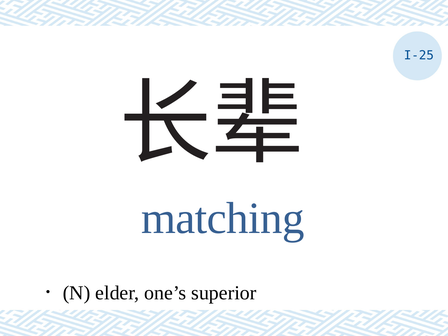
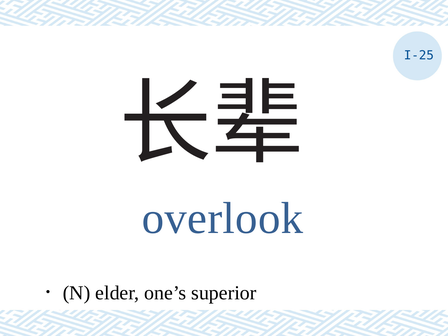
matching: matching -> overlook (222, 218)
